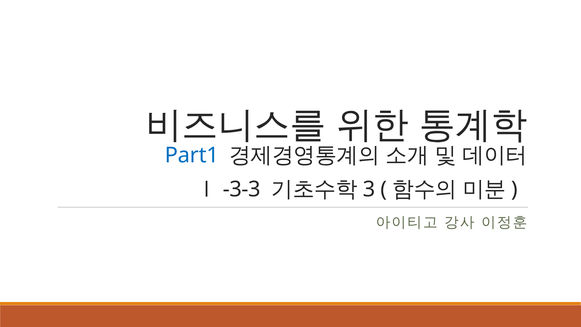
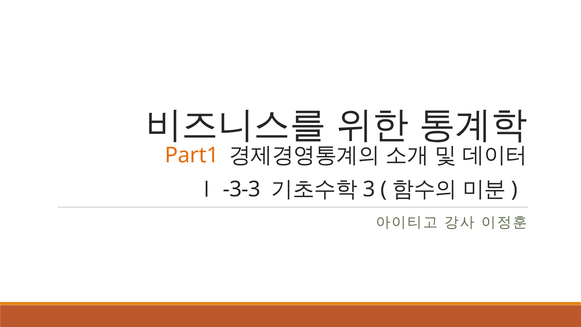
Part1 colour: blue -> orange (192, 155)
